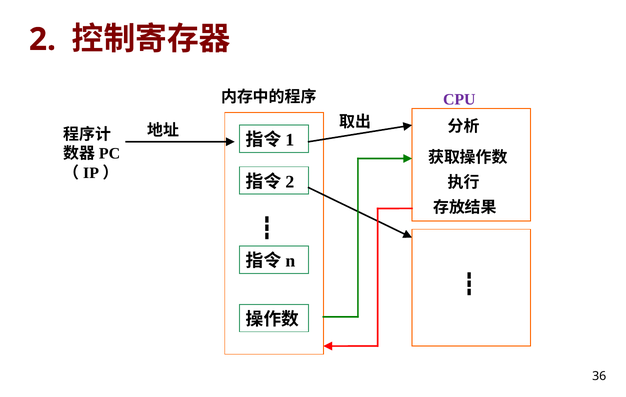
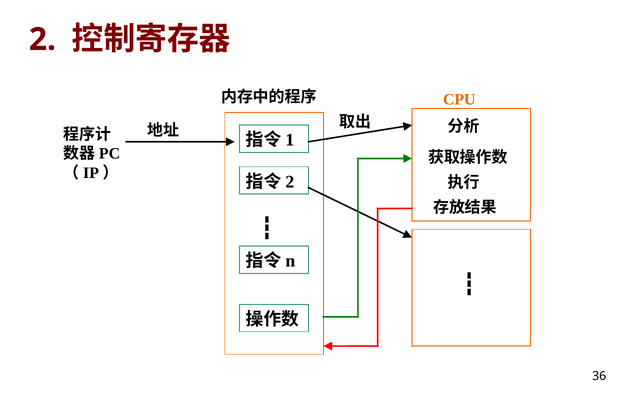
CPU colour: purple -> orange (459, 99)
